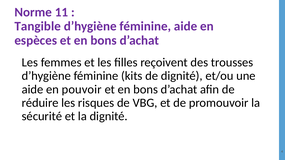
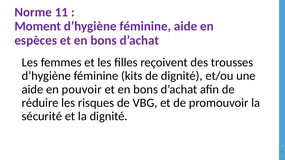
Tangible: Tangible -> Moment (38, 26)
